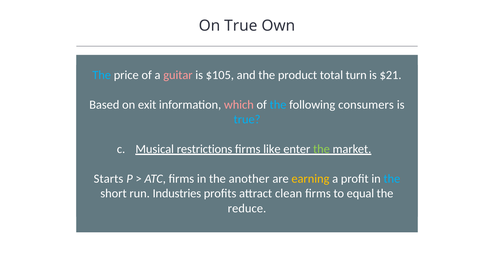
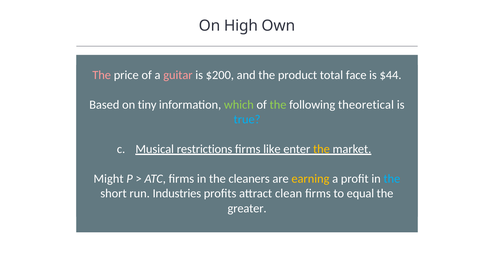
On True: True -> High (241, 26)
The colour: light blue -> pink (102, 75)
$105: $105 -> $200 (220, 75)
turn: turn -> face (356, 75)
$21: $21 -> $44 (391, 75)
exit: exit -> tiny (147, 105)
which colour: pink -> light green (239, 105)
the colour: light blue -> light green (278, 105)
consumers: consumers -> theoretical (366, 105)
the colour: light green -> yellow (321, 149)
Starts: Starts -> Might (109, 179)
another: another -> cleaners (249, 179)
reduce: reduce -> greater (247, 208)
